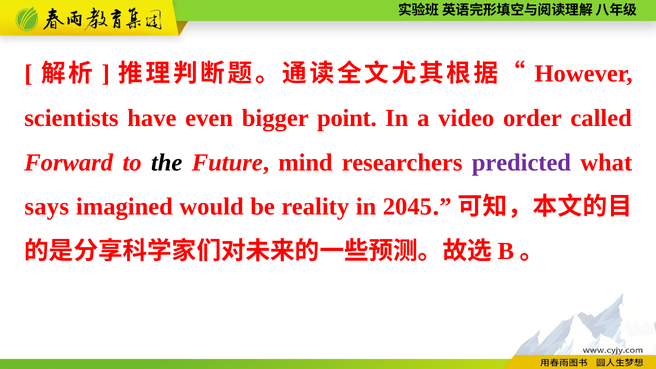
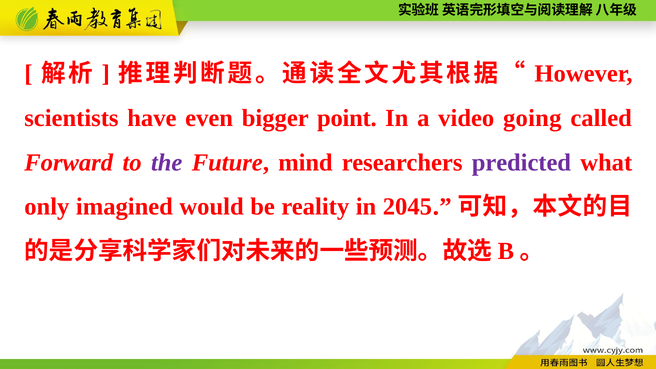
order: order -> going (532, 118)
the colour: black -> purple (167, 162)
says: says -> only (47, 207)
